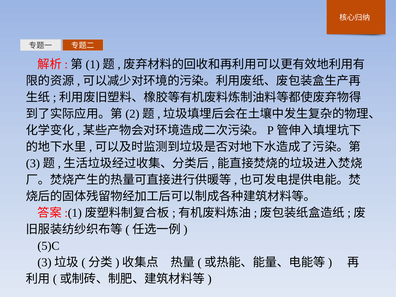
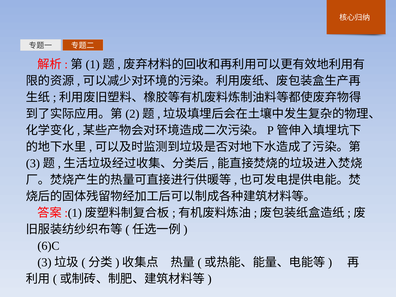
5)C: 5)C -> 6)C (48, 246)
